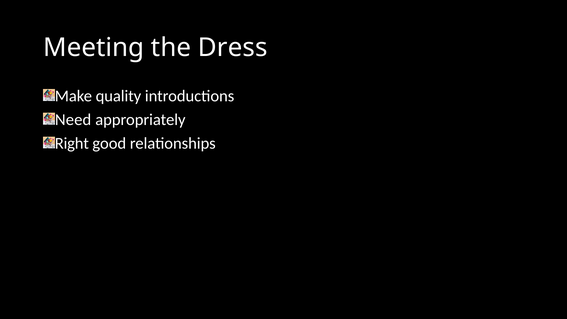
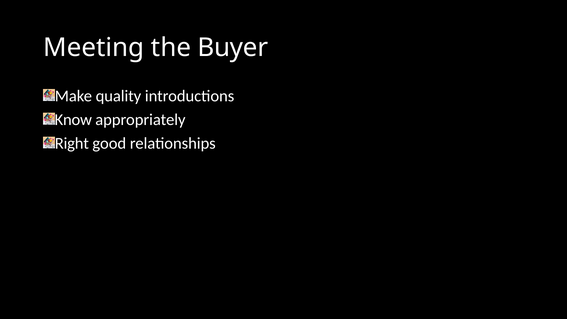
Dress: Dress -> Buyer (233, 48)
Need: Need -> Know (73, 120)
